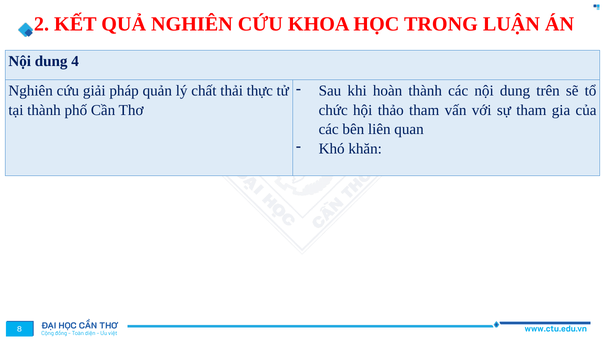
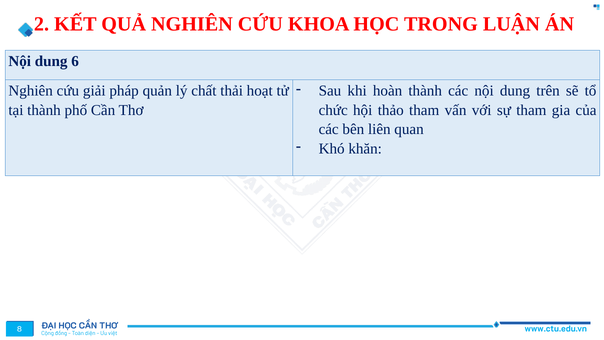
4: 4 -> 6 (75, 61)
thực: thực -> hoạt (260, 91)
